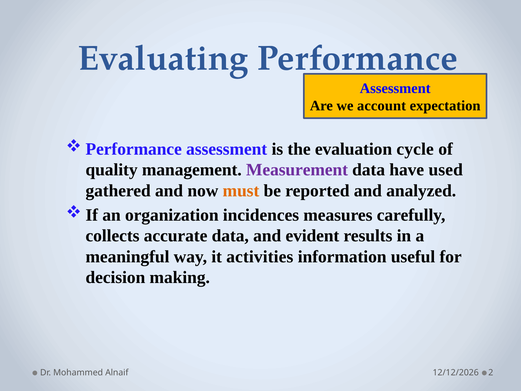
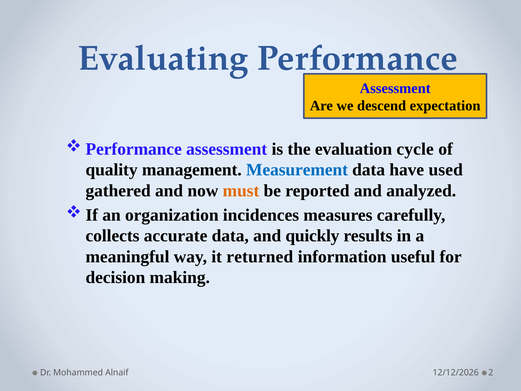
account: account -> descend (382, 106)
Measurement colour: purple -> blue (297, 170)
evident: evident -> quickly (312, 236)
activities: activities -> returned (260, 257)
